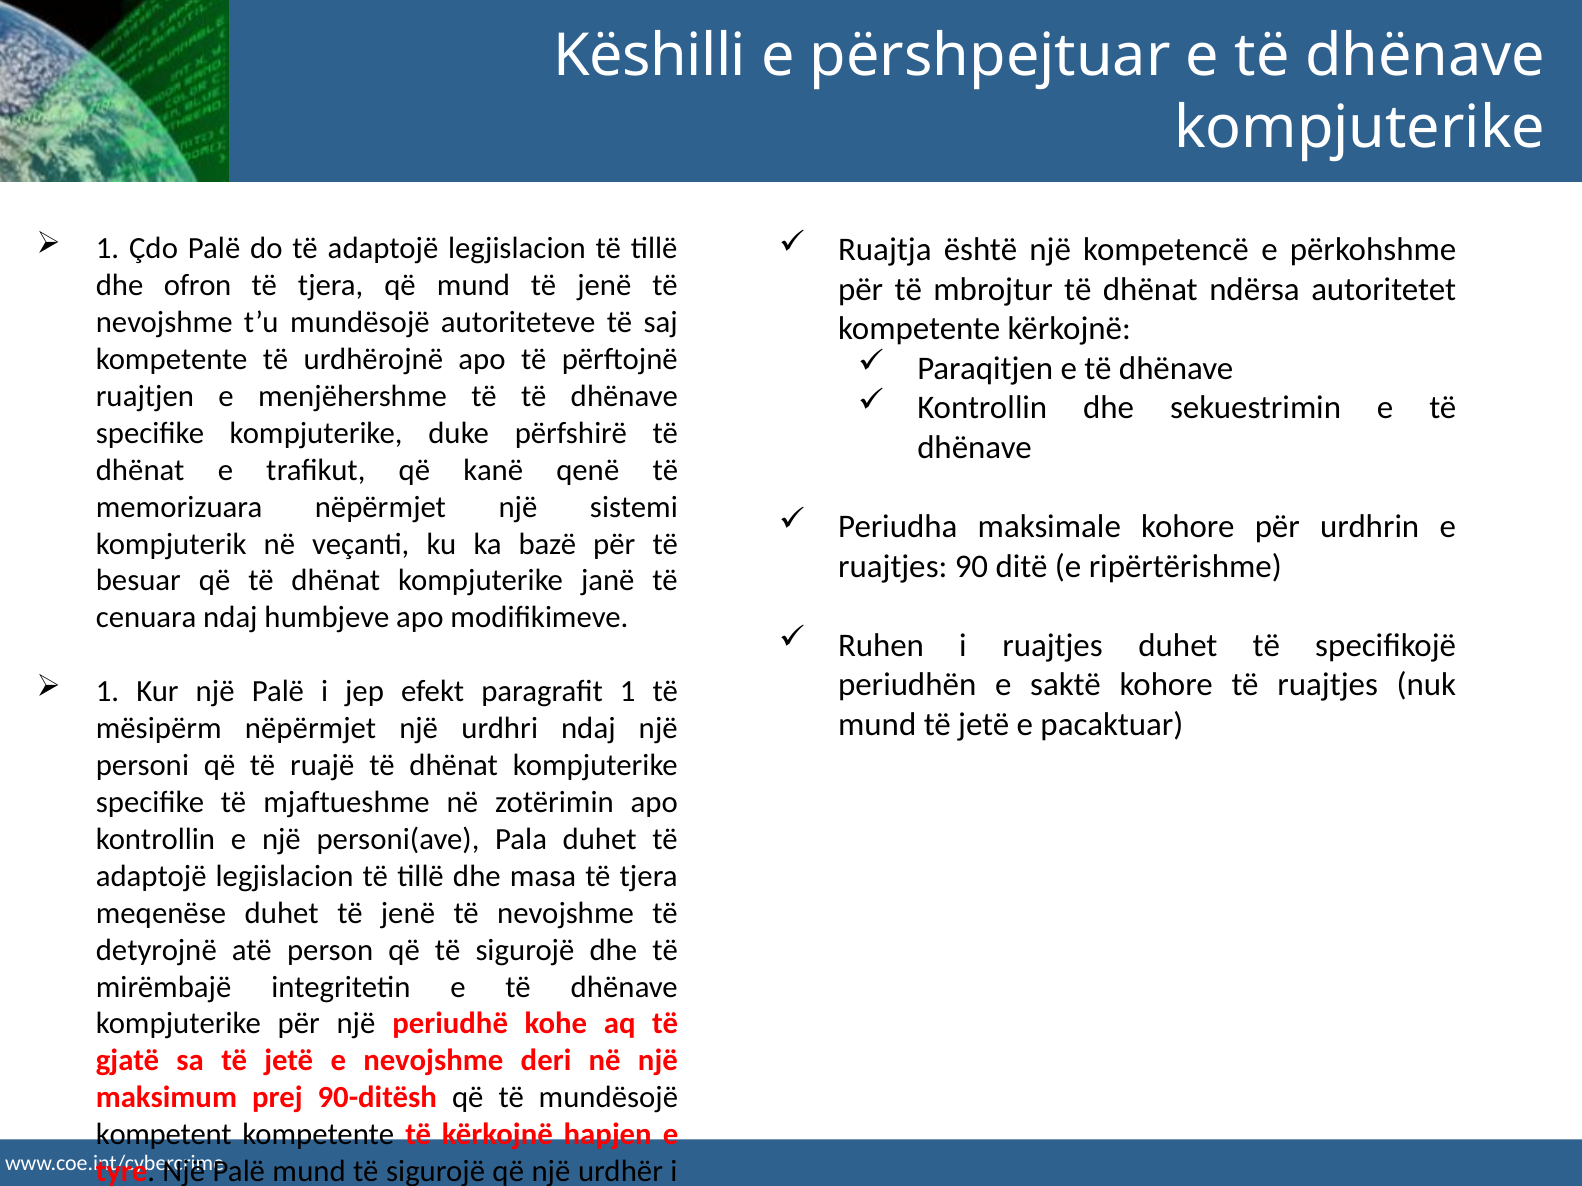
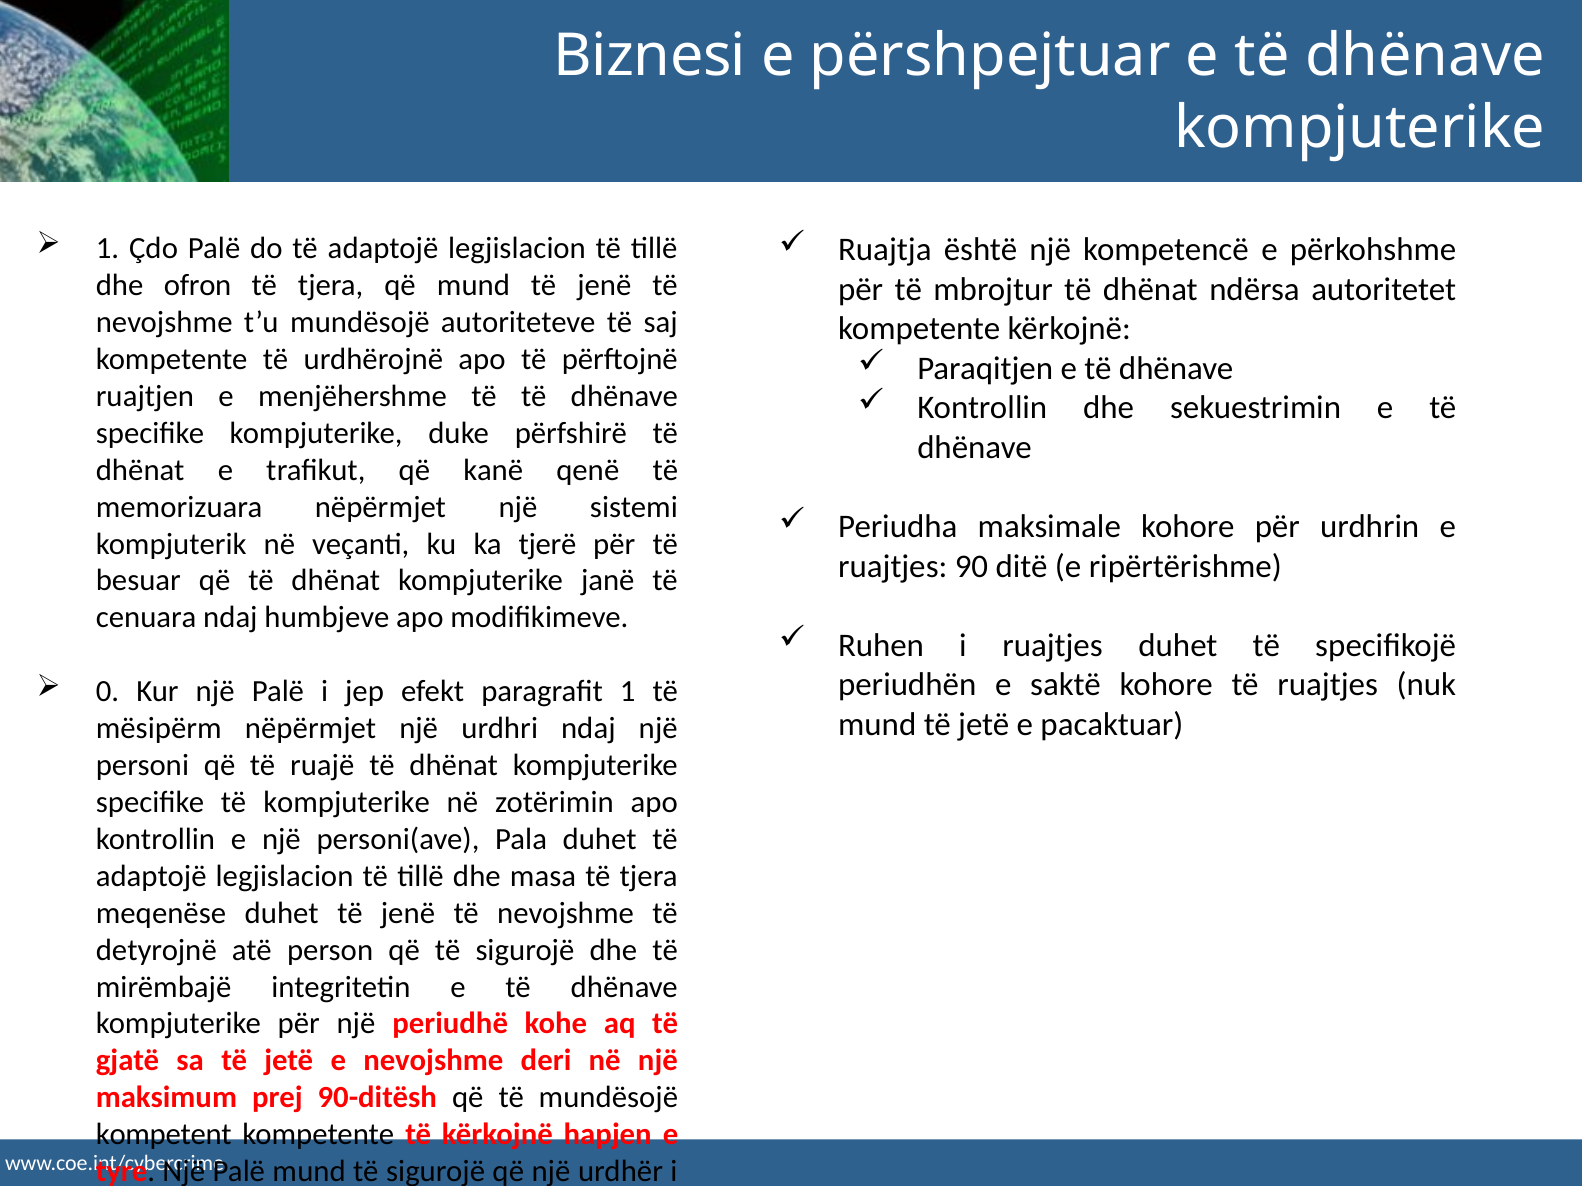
Këshilli: Këshilli -> Biznesi (650, 56)
bazë: bazë -> tjerë (547, 544)
1: 1 -> 0 (108, 692)
të mjaftueshme: mjaftueshme -> kompjuterike (347, 803)
